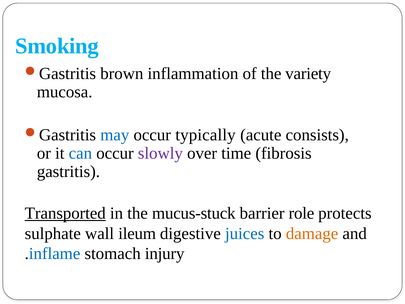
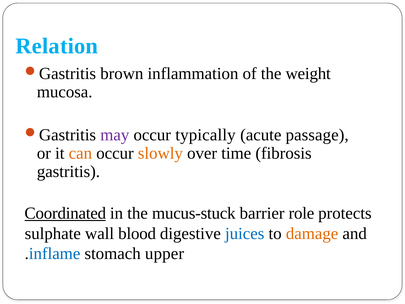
Smoking: Smoking -> Relation (57, 46)
variety: variety -> weight (308, 74)
may colour: blue -> purple (115, 135)
consists: consists -> passage (317, 135)
can colour: blue -> orange (80, 153)
slowly colour: purple -> orange (160, 153)
Transported: Transported -> Coordinated (65, 213)
ileum: ileum -> blood (137, 233)
injury: injury -> upper (165, 253)
